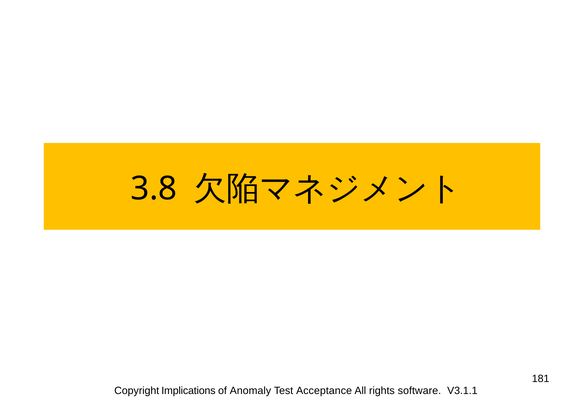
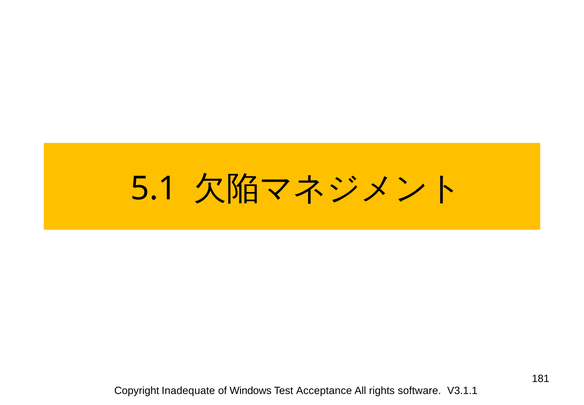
3.8: 3.8 -> 5.1 (154, 188)
Implications: Implications -> Inadequate (188, 390)
Anomaly: Anomaly -> Windows (251, 390)
